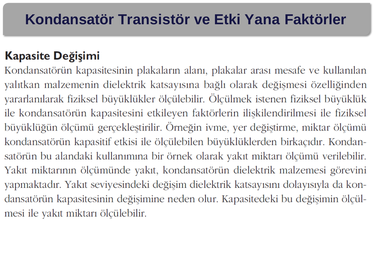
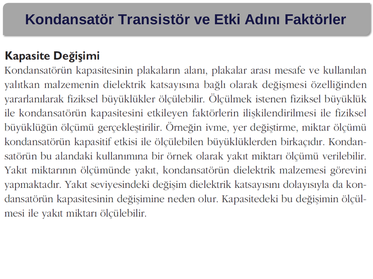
Yana: Yana -> Adını (262, 20)
